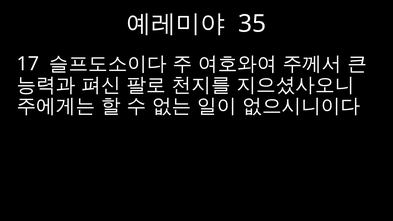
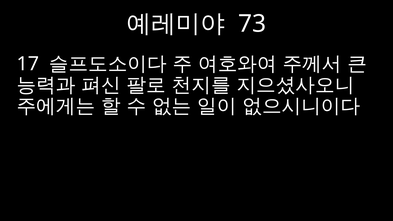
35: 35 -> 73 (252, 24)
